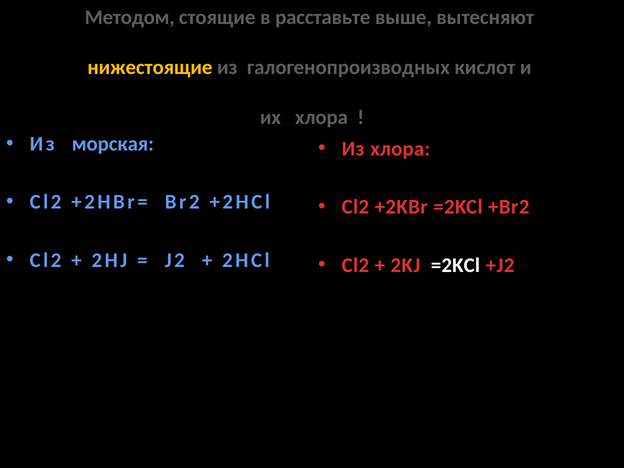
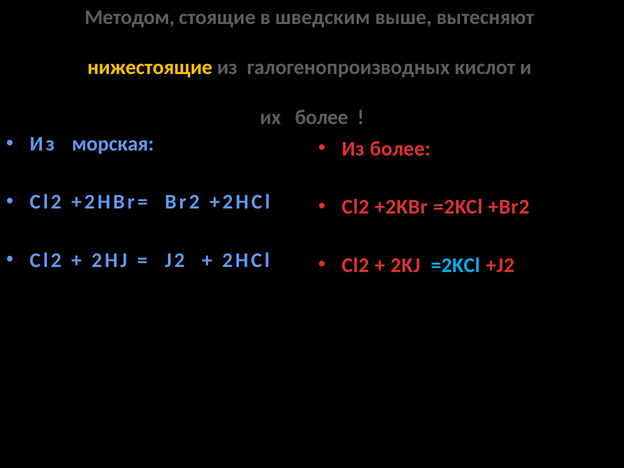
расставьте: расставьте -> шведским (323, 17)
хлора: хлора -> более (322, 117)
Из хлора: хлора -> более (400, 149)
=2KCl colour: white -> light blue (455, 265)
